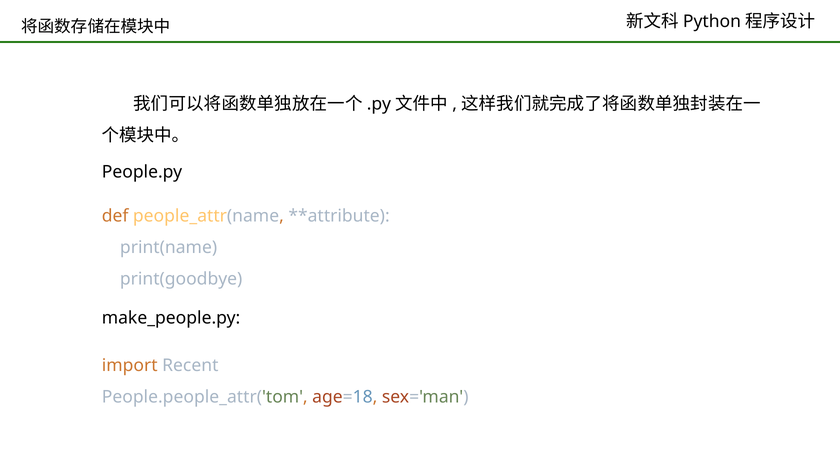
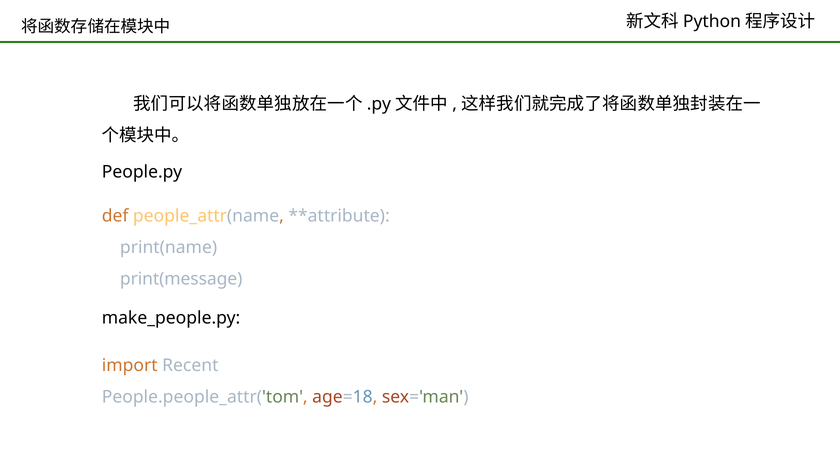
print(goodbye: print(goodbye -> print(message (181, 279)
